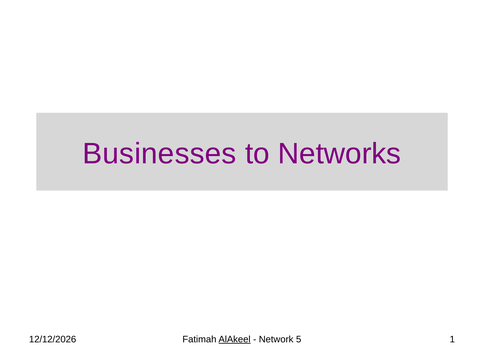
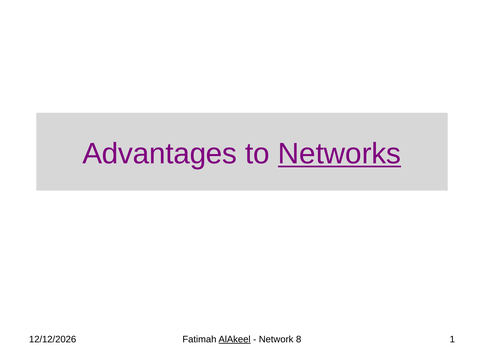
Businesses: Businesses -> Advantages (160, 154)
Networks underline: none -> present (339, 154)
5: 5 -> 8 (299, 339)
